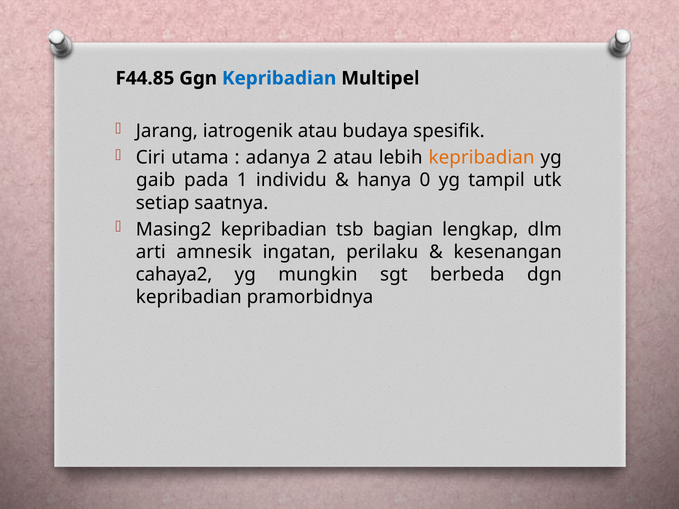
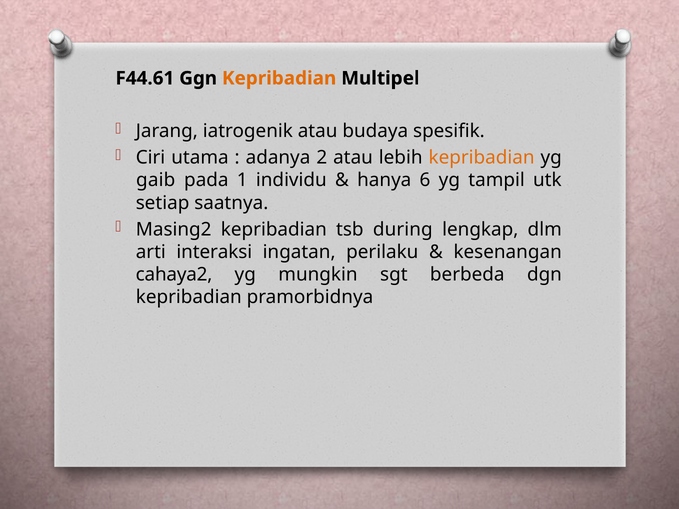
F44.85: F44.85 -> F44.61 (145, 78)
Kepribadian colour: blue -> orange (279, 78)
0: 0 -> 6 (425, 180)
bagian: bagian -> during (403, 229)
amnesik: amnesik -> interaksi (214, 252)
